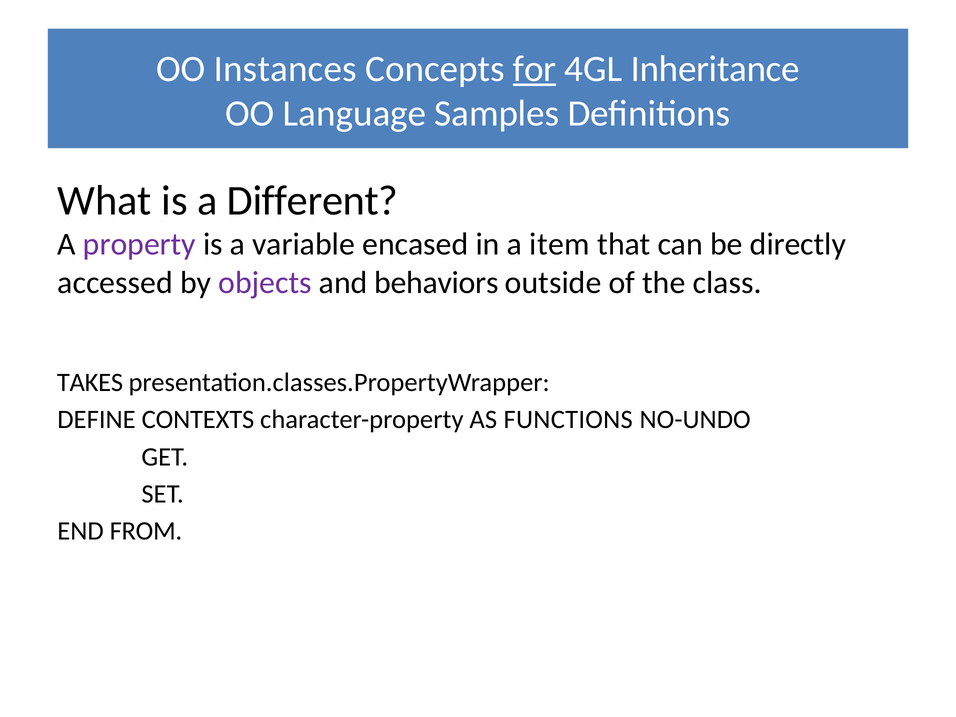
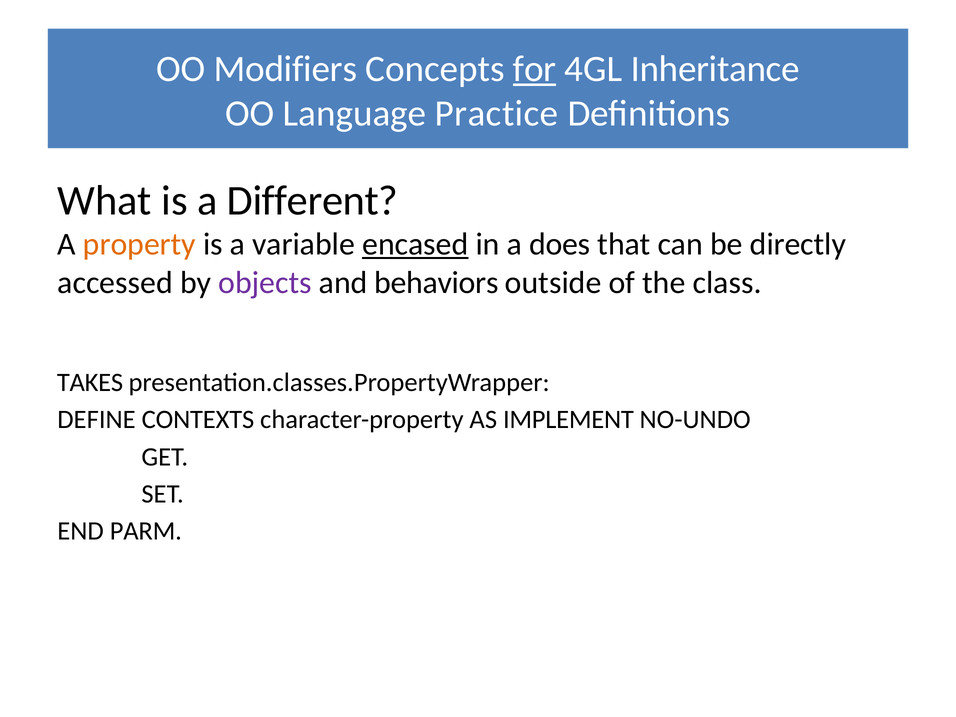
Instances: Instances -> Modifiers (285, 69)
Samples: Samples -> Practice (497, 113)
property colour: purple -> orange (139, 244)
encased underline: none -> present (415, 244)
item: item -> does (560, 244)
FUNCTIONS: FUNCTIONS -> IMPLEMENT (568, 420)
FROM: FROM -> PARM (146, 531)
